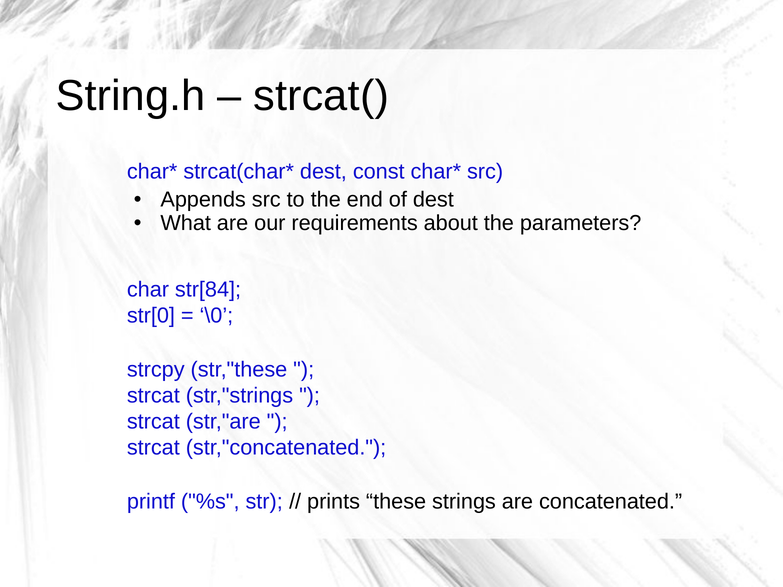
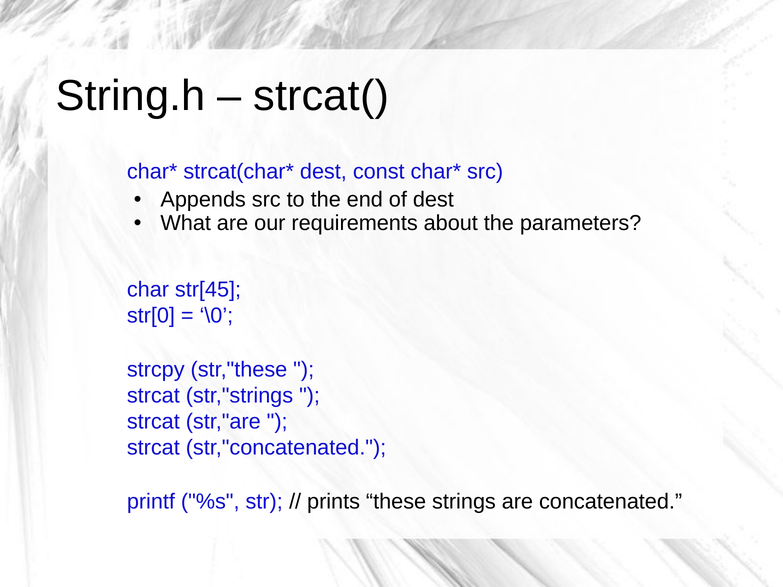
str[84: str[84 -> str[45 (208, 290)
